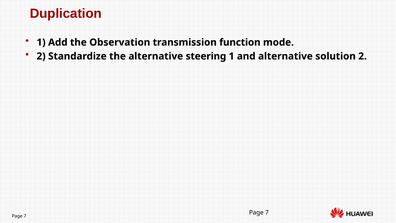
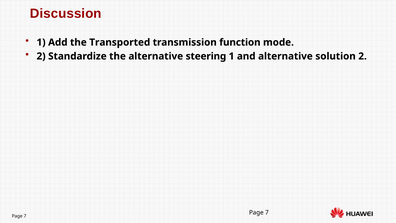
Duplication: Duplication -> Discussion (66, 13)
Observation: Observation -> Transported (120, 42)
